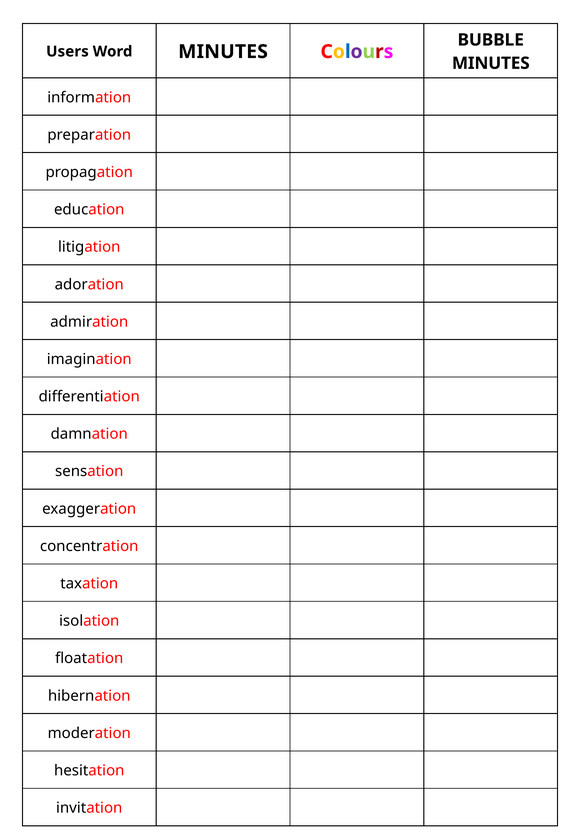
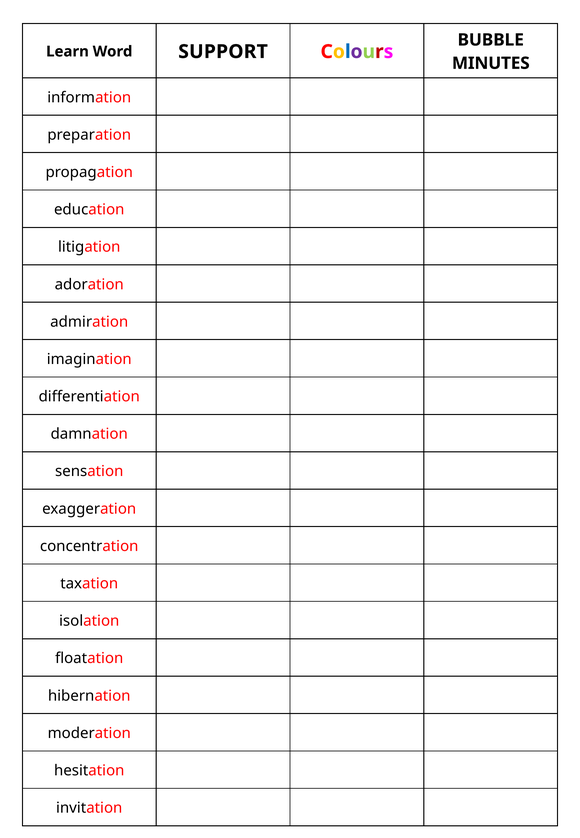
Users: Users -> Learn (68, 51)
Word MINUTES: MINUTES -> SUPPORT (223, 52)
